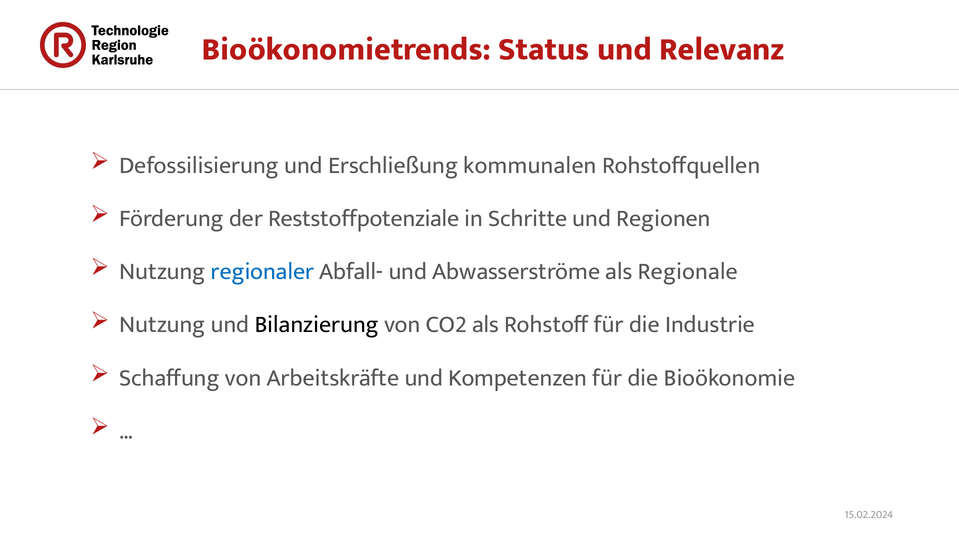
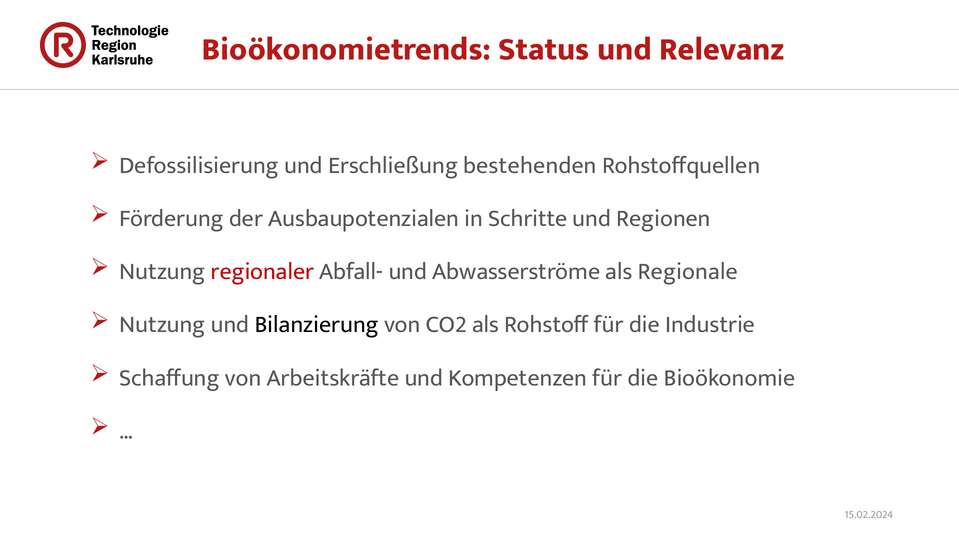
kommunalen: kommunalen -> bestehenden (530, 165)
Reststoffpotenziale: Reststoffpotenziale -> Ausbaupotenzialen (364, 218)
regionaler colour: blue -> red (262, 272)
